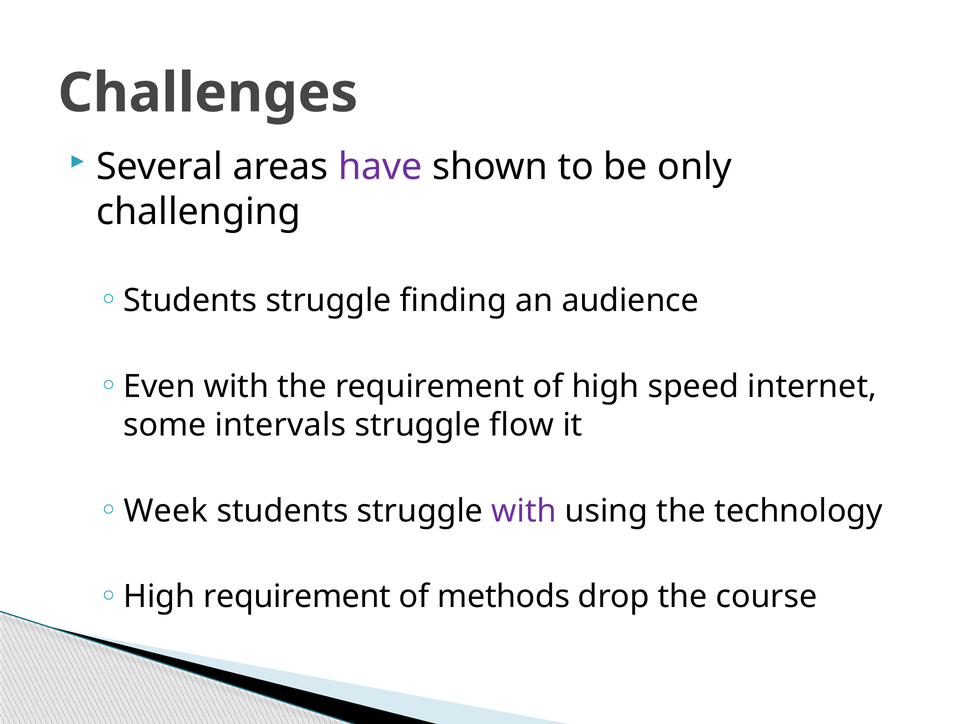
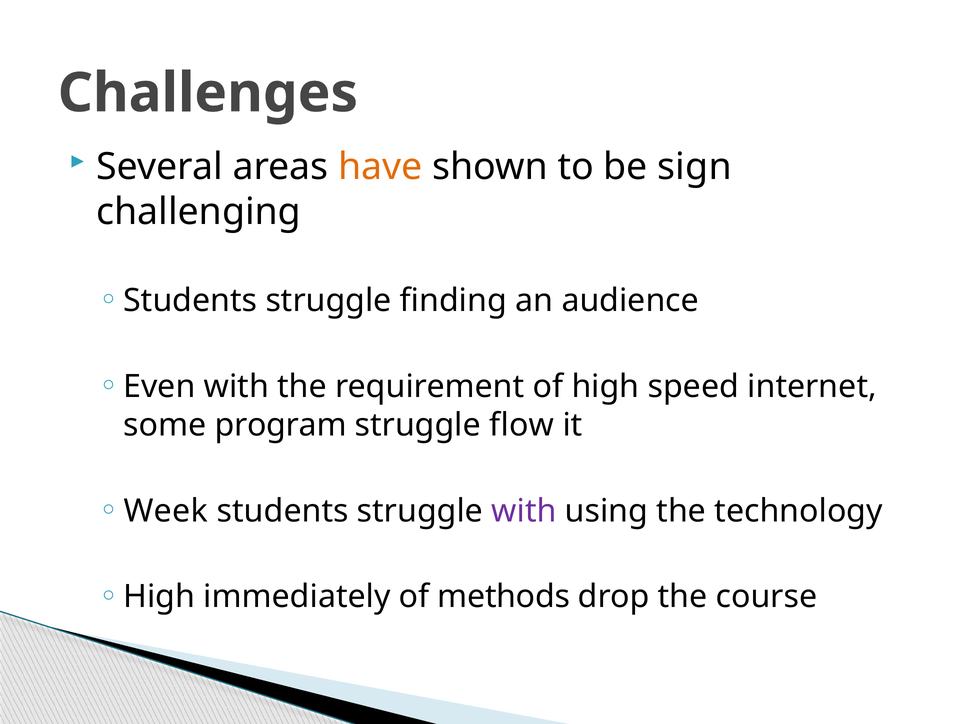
have colour: purple -> orange (380, 167)
only: only -> sign (695, 167)
intervals: intervals -> program (281, 425)
High requirement: requirement -> immediately (297, 597)
